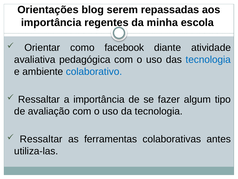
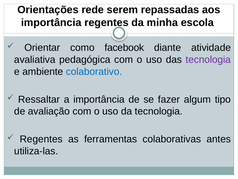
blog: blog -> rede (93, 10)
tecnologia colour: blue -> purple (208, 59)
Ressaltar: Ressaltar -> Regentes (41, 139)
